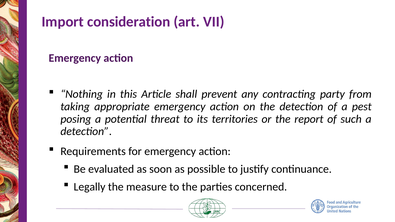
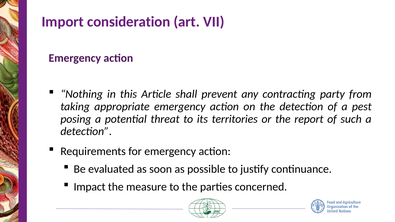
Legally: Legally -> Impact (90, 187)
